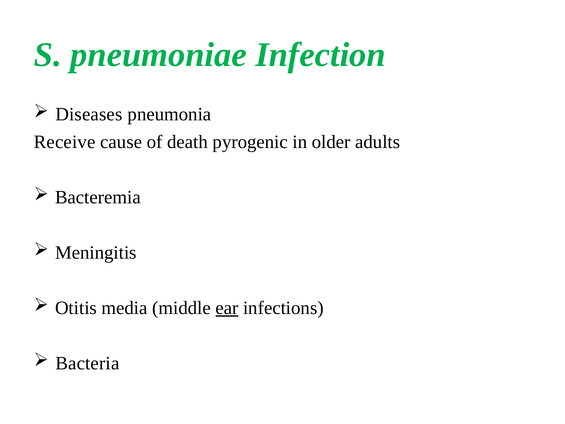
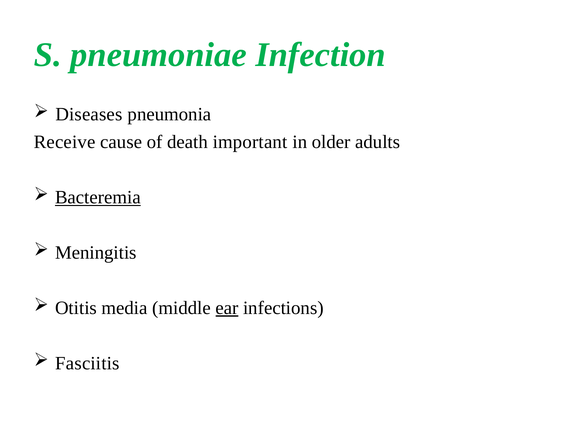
pyrogenic: pyrogenic -> important (250, 142)
Bacteremia underline: none -> present (98, 197)
Bacteria: Bacteria -> Fasciitis (87, 363)
